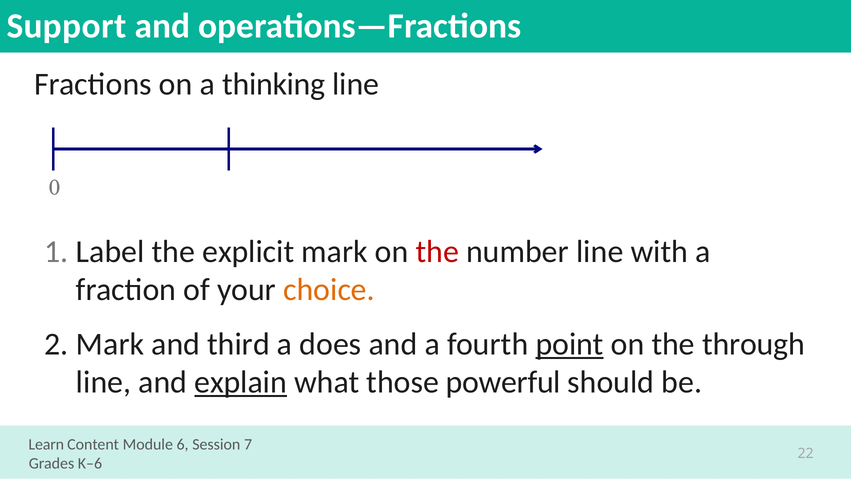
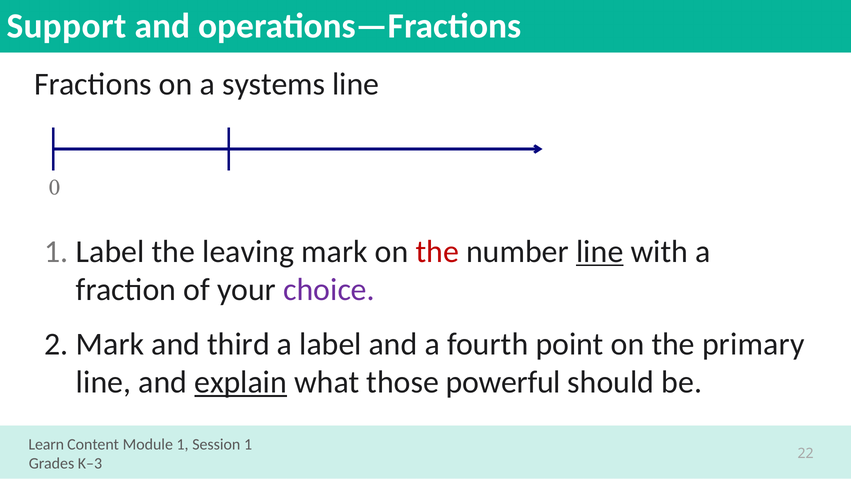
thinking: thinking -> systems (274, 84)
explicit: explicit -> leaving (248, 251)
line underline: none -> present (600, 251)
choice colour: orange -> purple (329, 290)
does: does -> label (330, 344)
point underline: present -> none (570, 344)
through: through -> primary (753, 344)
Module 6: 6 -> 1 (183, 444)
Session 7: 7 -> 1 (248, 444)
K–6: K–6 -> K–3 (90, 463)
